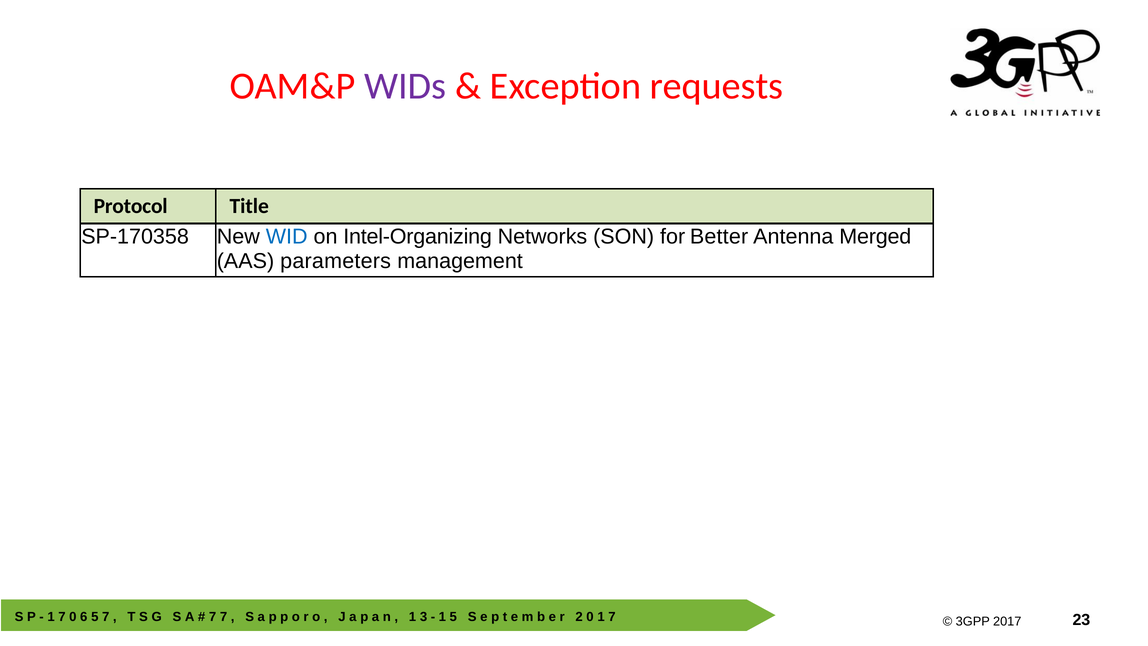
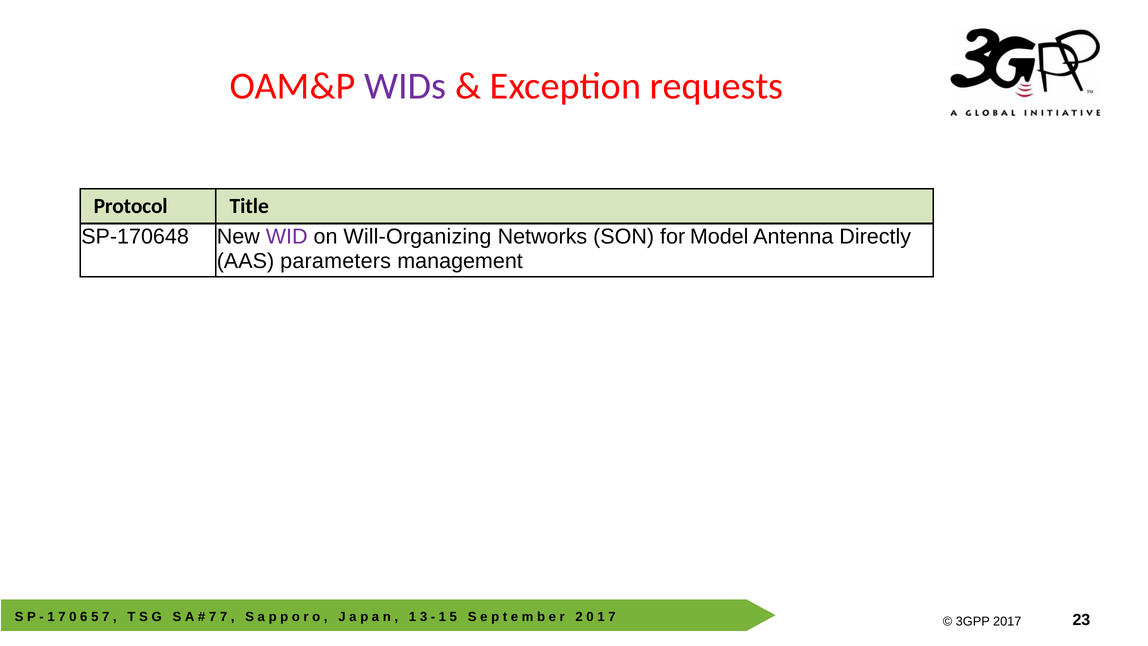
SP-170358: SP-170358 -> SP-170648 (135, 237)
WID colour: blue -> purple (287, 237)
Intel-Organizing: Intel-Organizing -> Will-Organizing (417, 237)
Better: Better -> Model (719, 237)
Merged: Merged -> Directly (875, 237)
